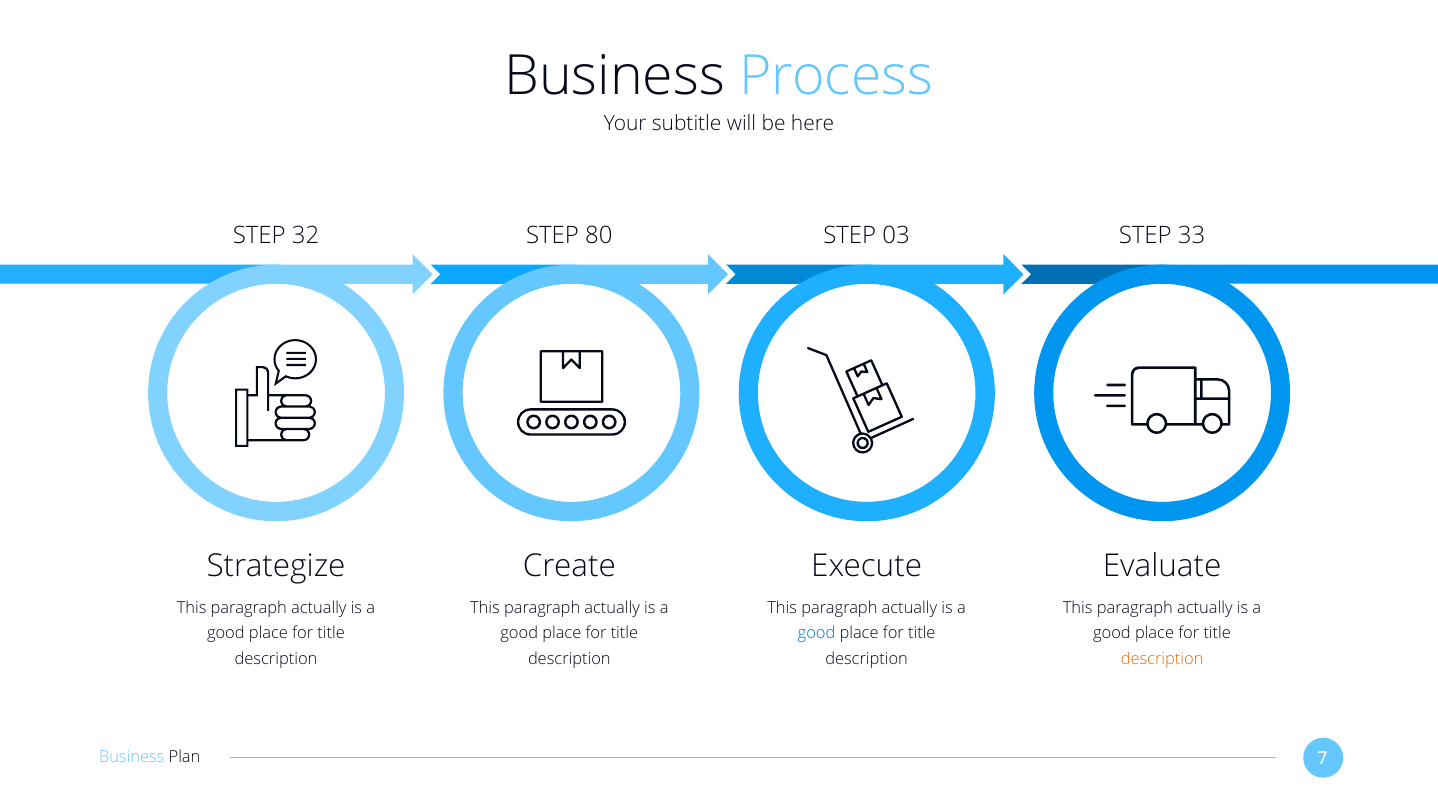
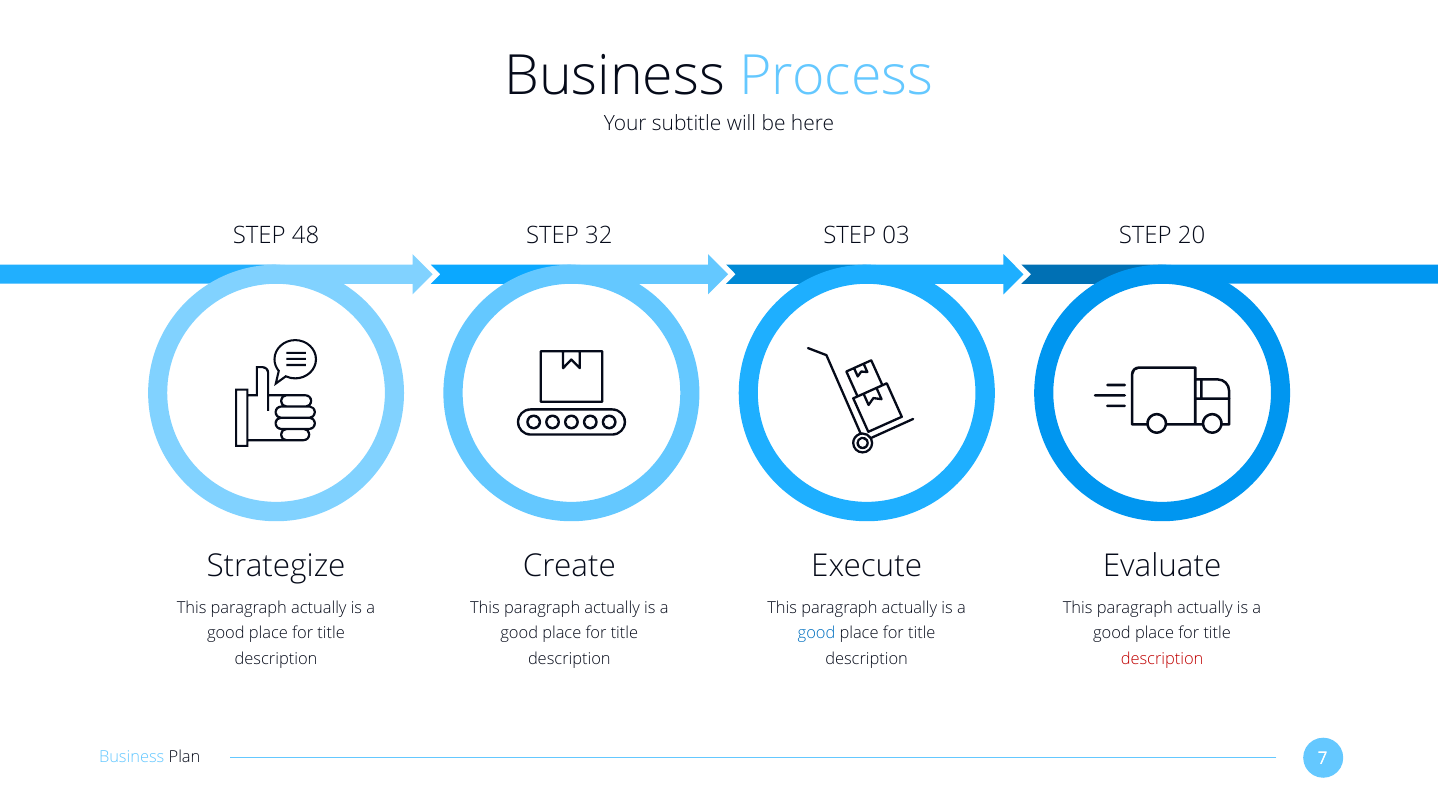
32: 32 -> 48 (306, 236)
80: 80 -> 32 (599, 236)
33: 33 -> 20 (1192, 236)
description colour: orange -> red (1162, 659)
